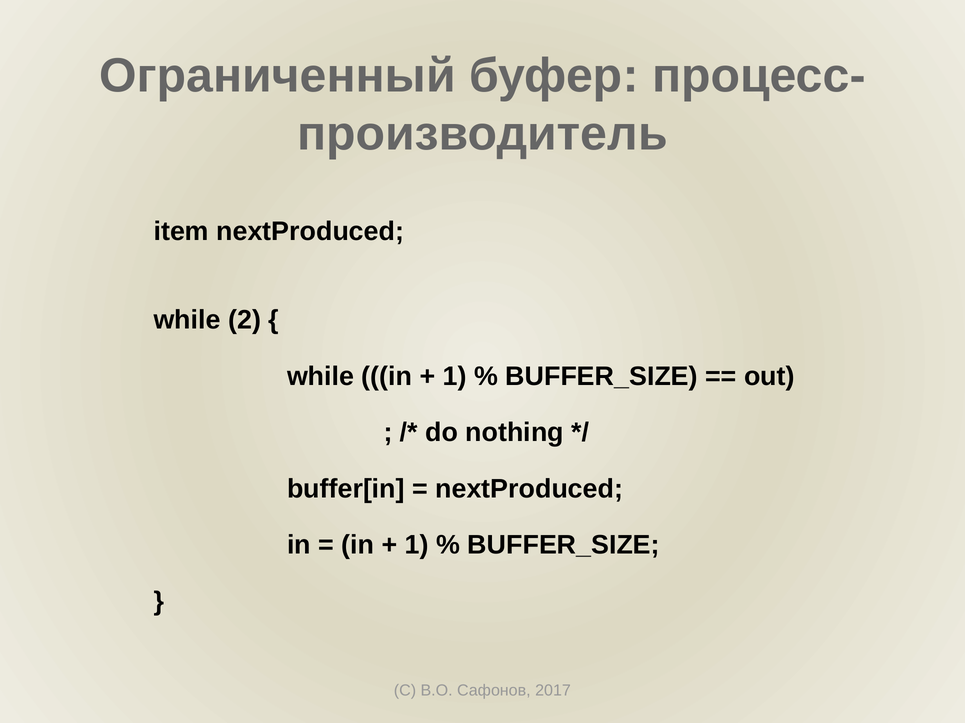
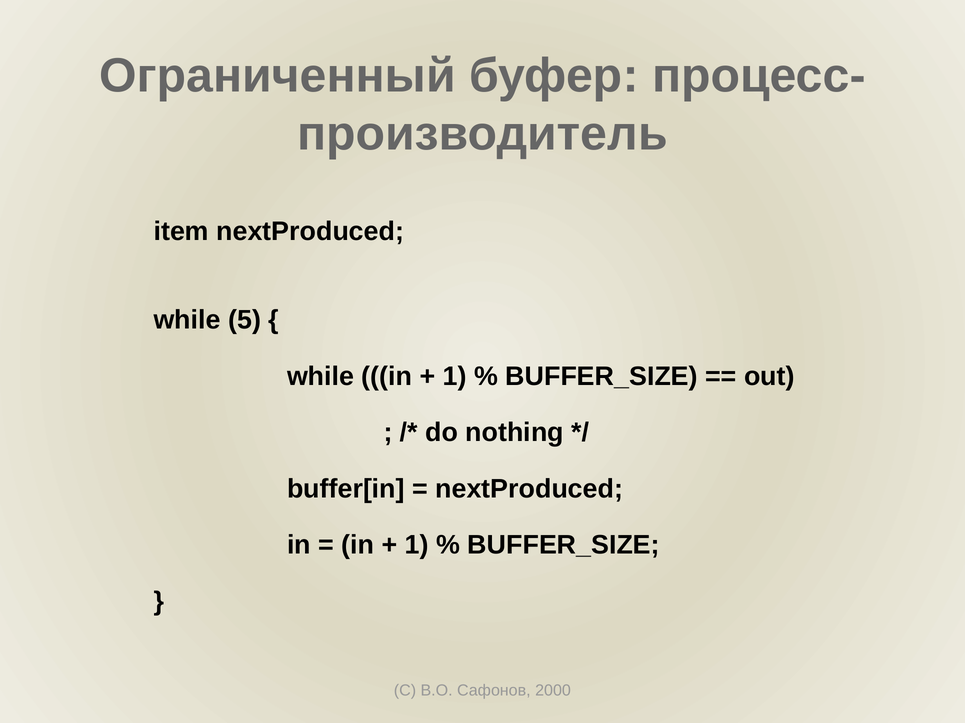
2: 2 -> 5 (245, 320)
2017: 2017 -> 2000 (553, 691)
